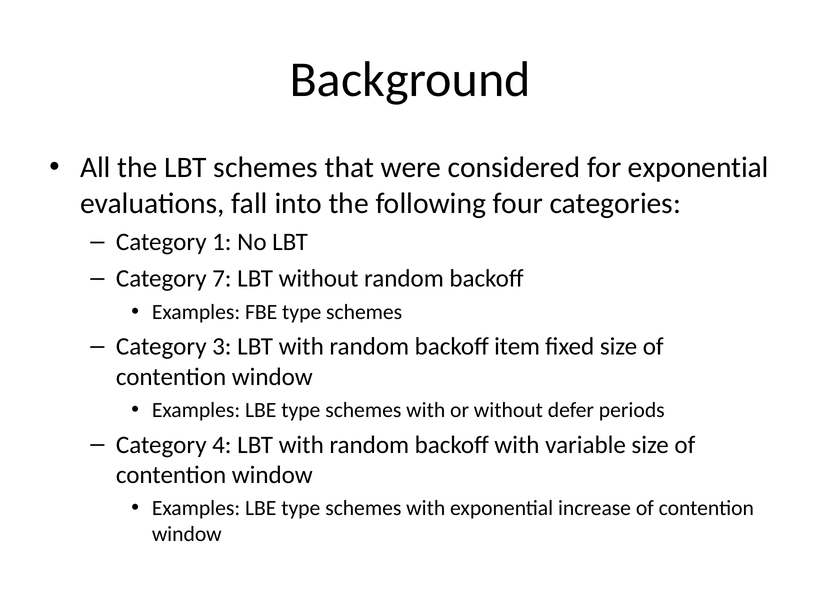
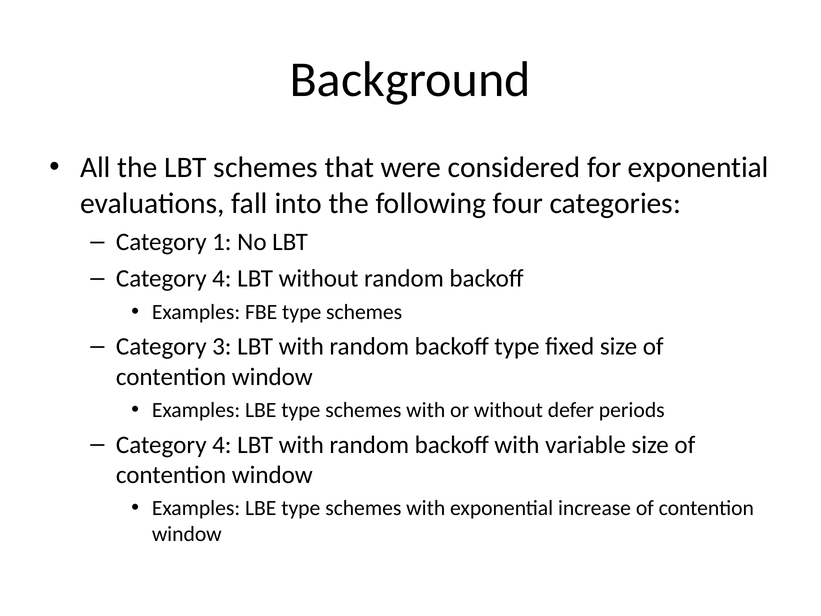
7: 7 -> 4 (222, 279)
backoff item: item -> type (517, 347)
